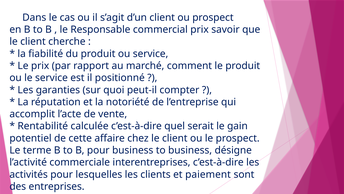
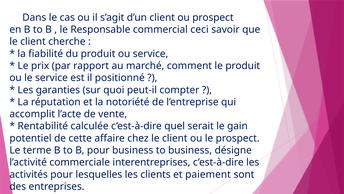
commercial prix: prix -> ceci (200, 29)
